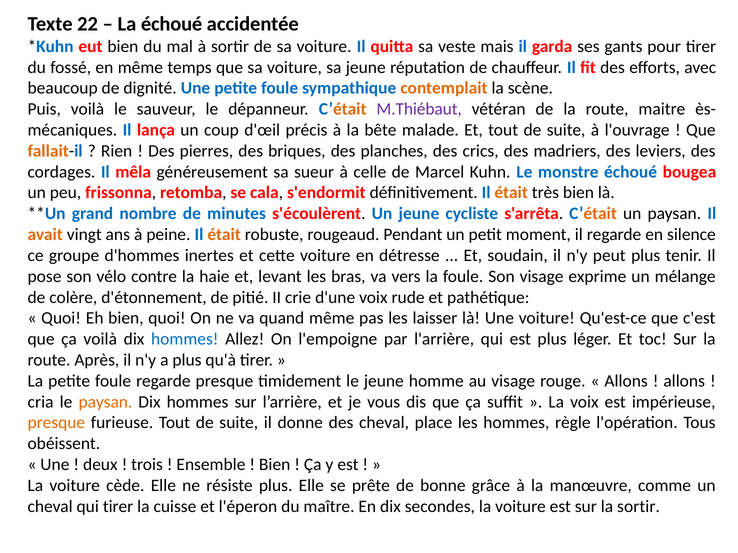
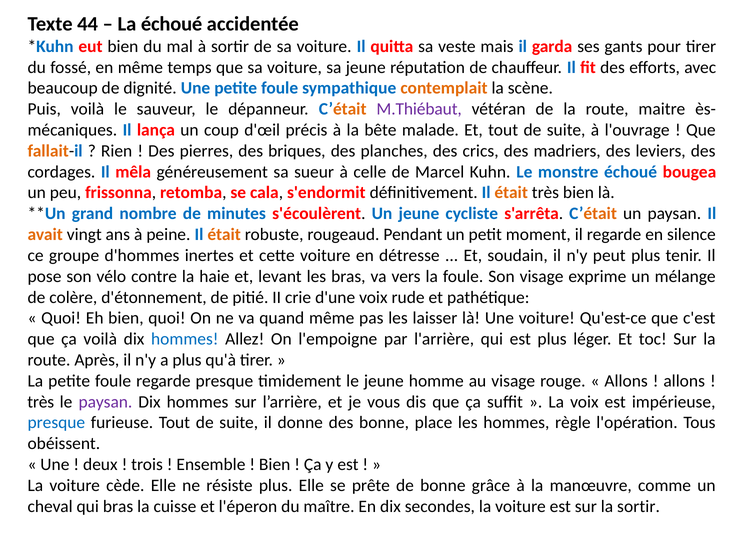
22: 22 -> 44 (88, 24)
cria: cria -> très (41, 402)
paysan colour: orange -> purple (105, 402)
presque colour: orange -> blue (56, 423)
des cheval: cheval -> bonne (384, 423)
qui tirer: tirer -> bras (118, 507)
